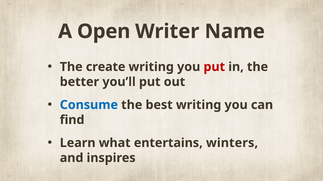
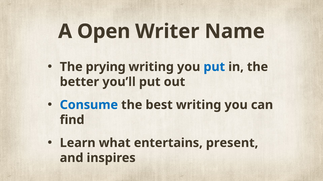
create: create -> prying (106, 67)
put colour: red -> blue (214, 67)
winters: winters -> present (232, 143)
